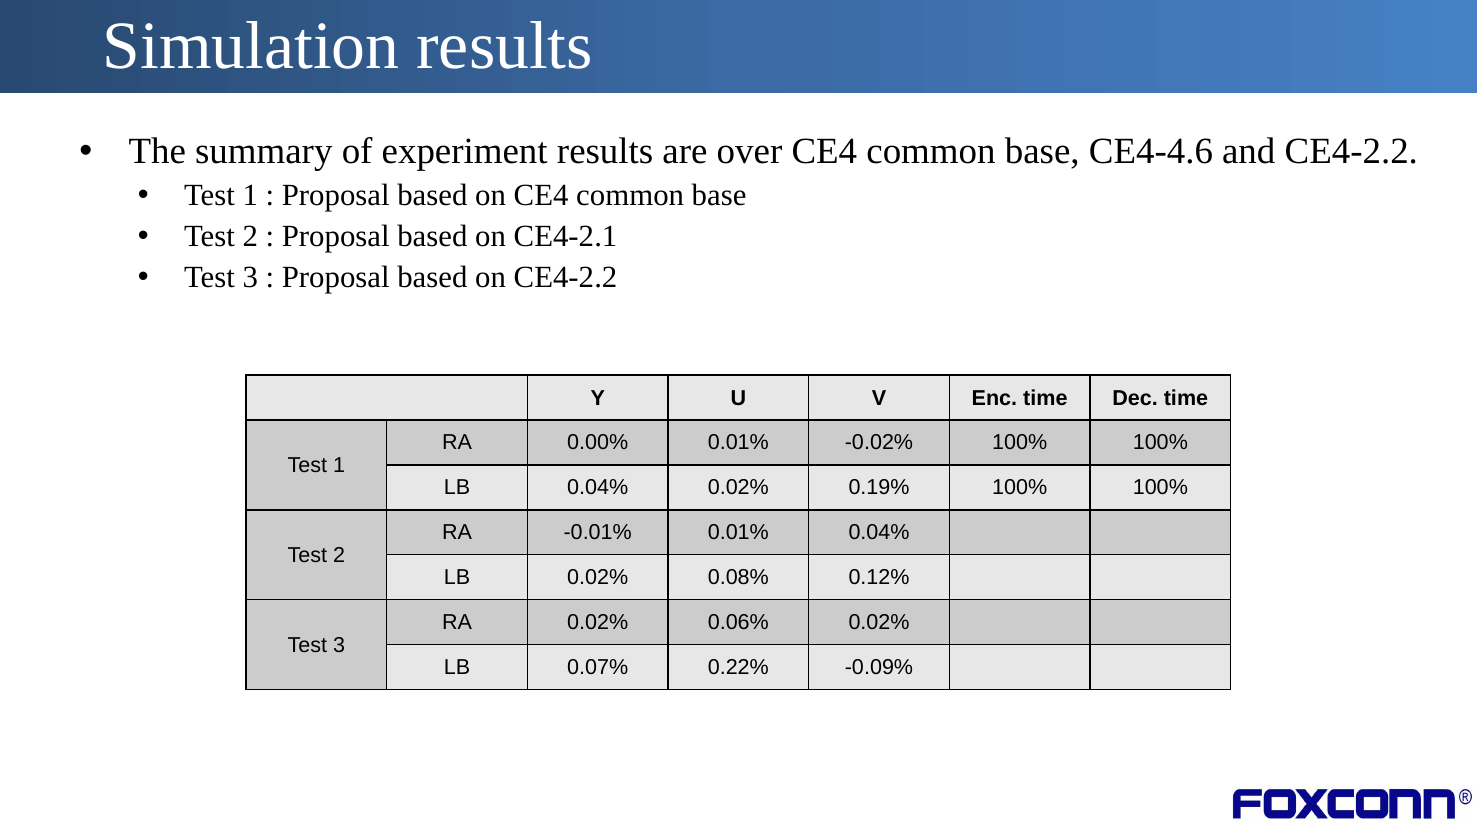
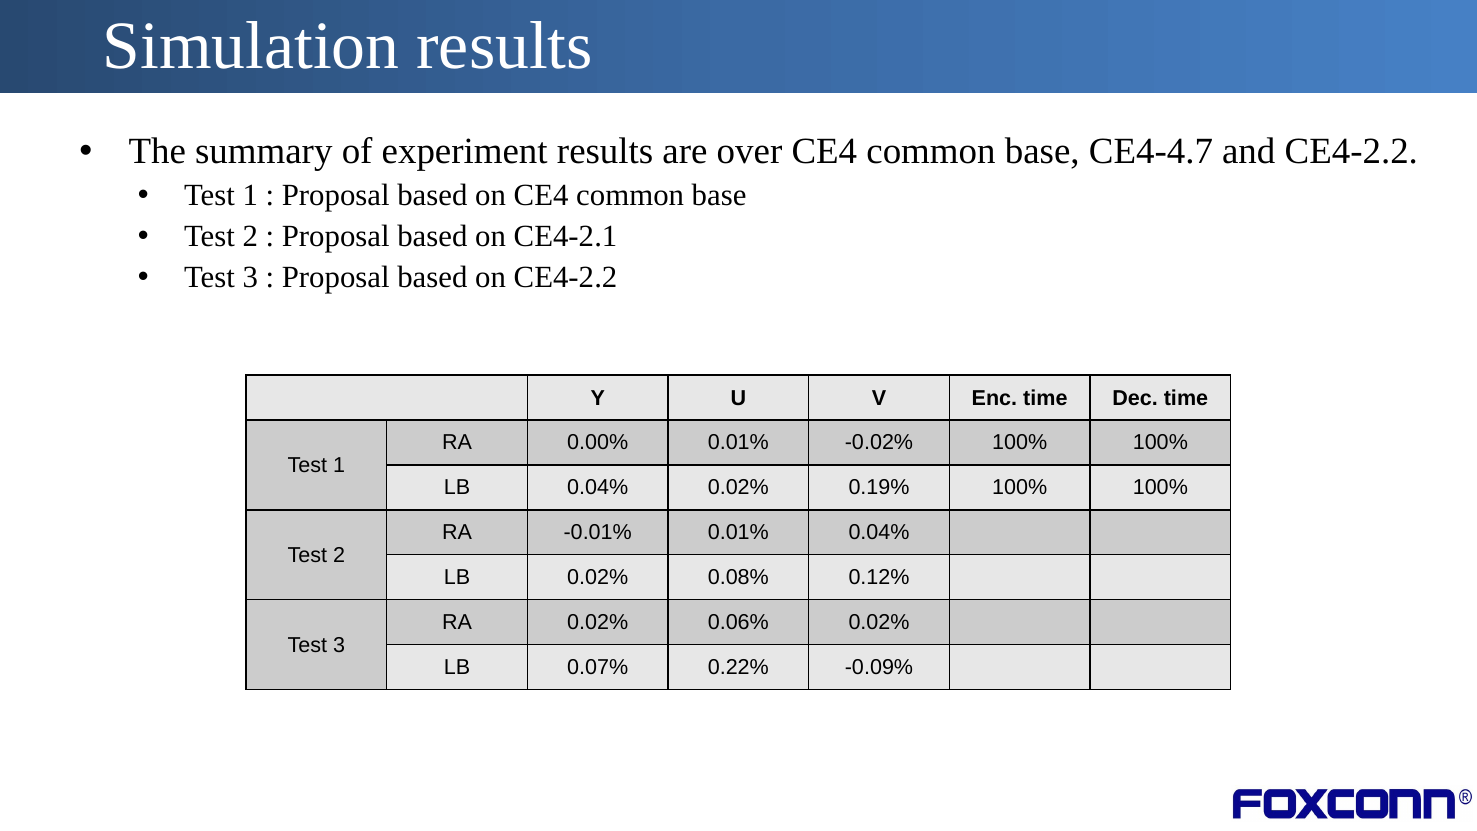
CE4-4.6: CE4-4.6 -> CE4-4.7 (1151, 151)
